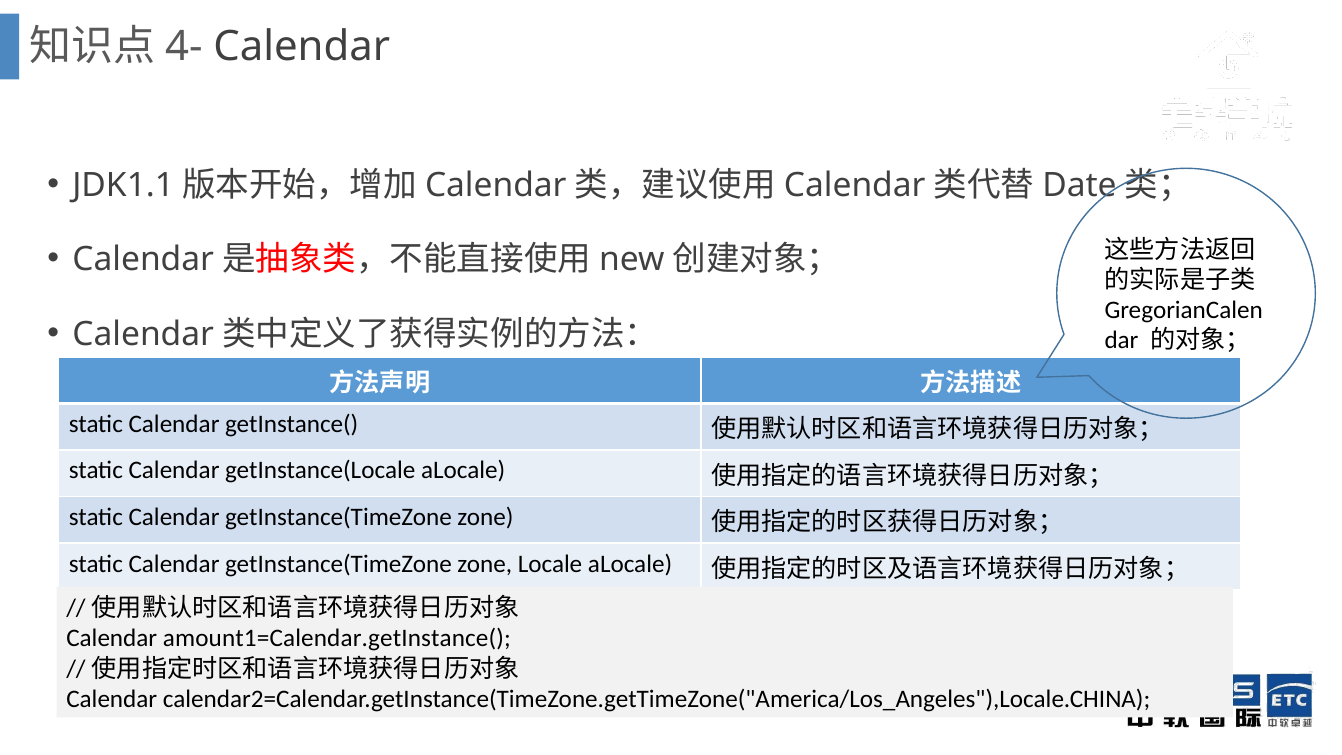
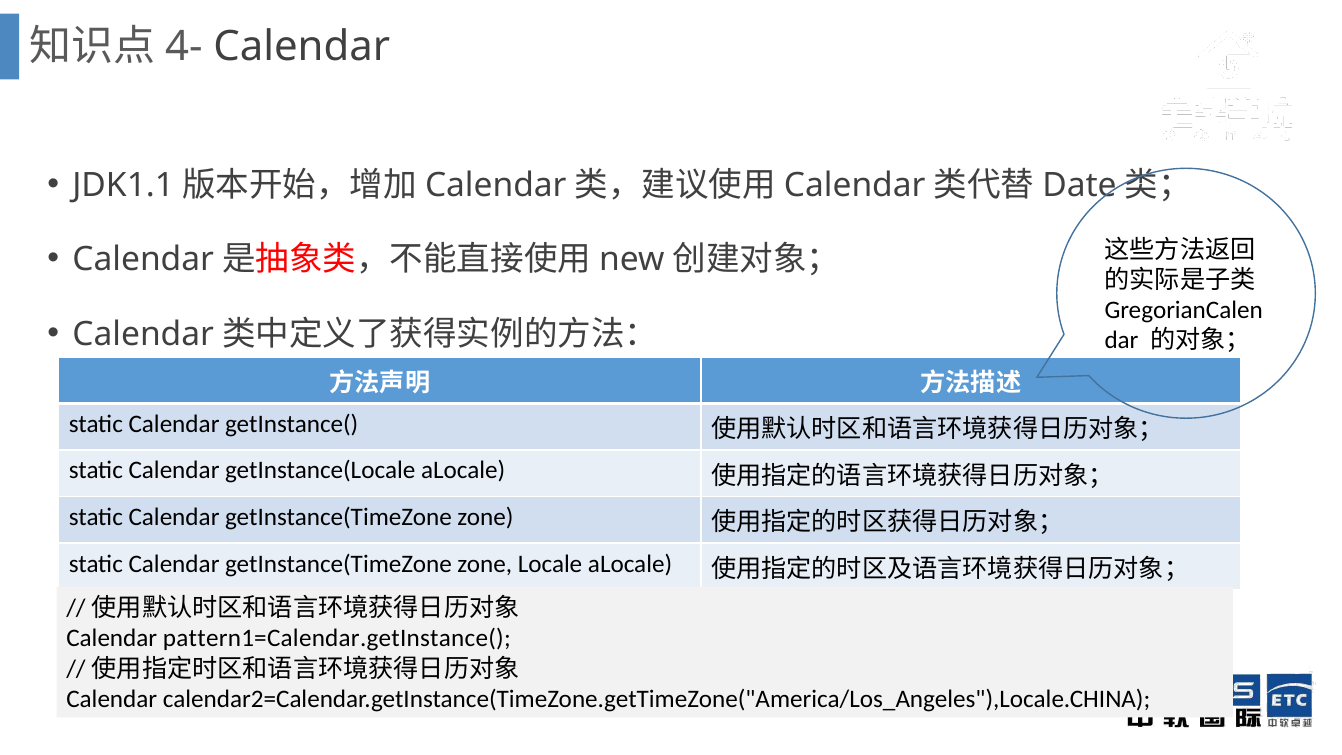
amount1=Calendar.getInstance(: amount1=Calendar.getInstance( -> pattern1=Calendar.getInstance( (337, 639)
